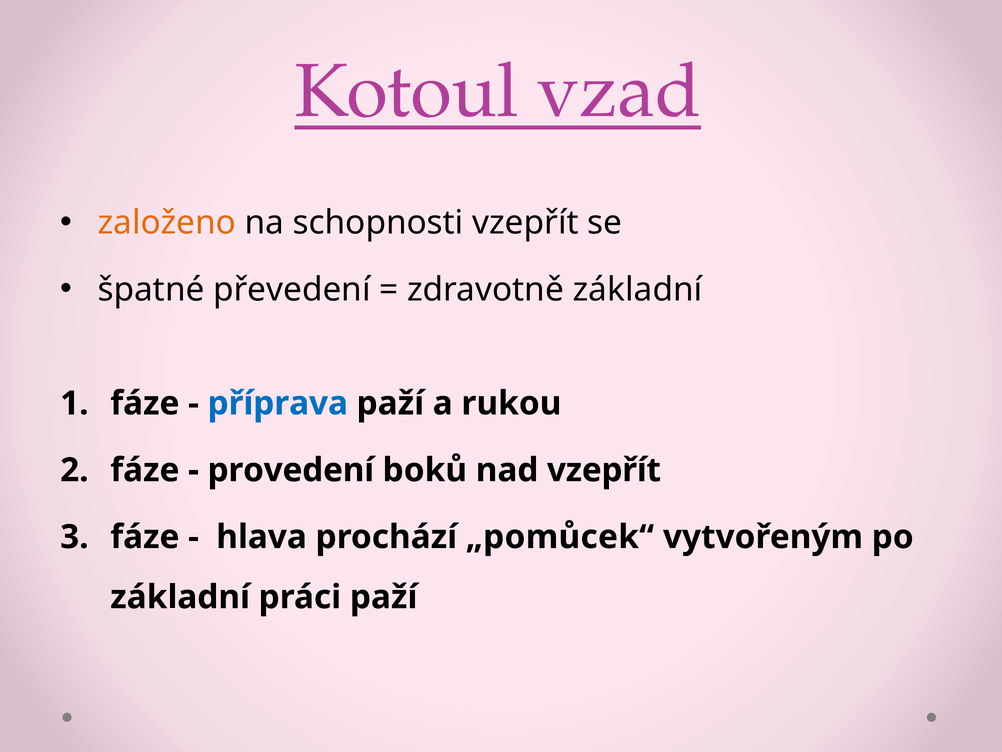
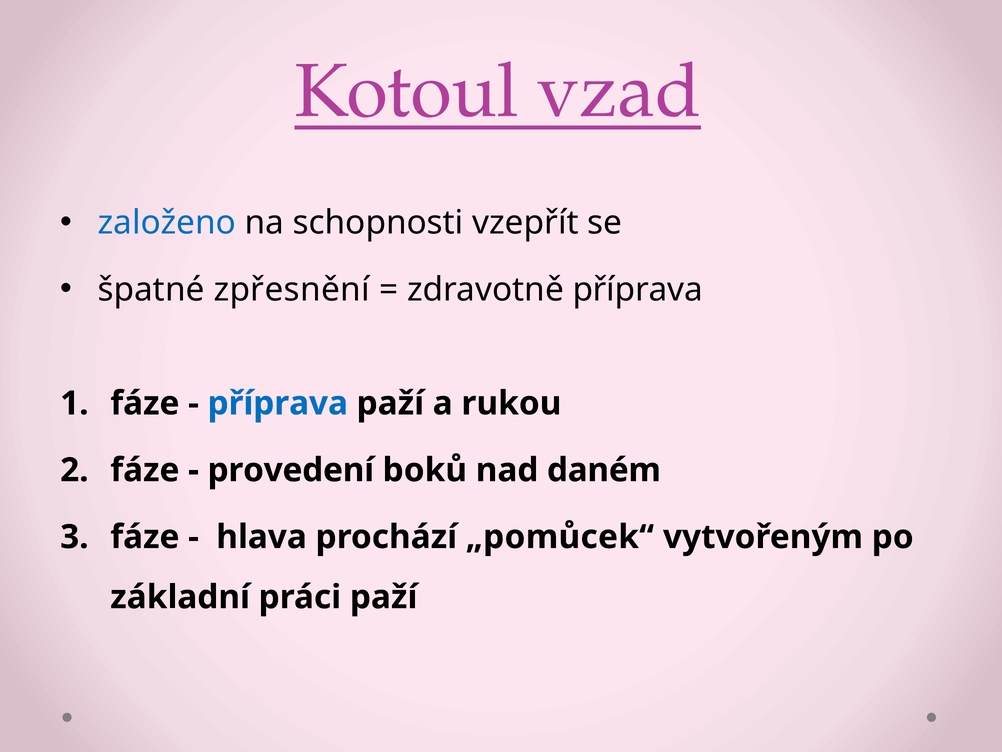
založeno colour: orange -> blue (167, 223)
převedení: převedení -> zpřesnění (292, 290)
zdravotně základní: základní -> příprava (638, 290)
nad vzepřít: vzepřít -> daném (604, 470)
